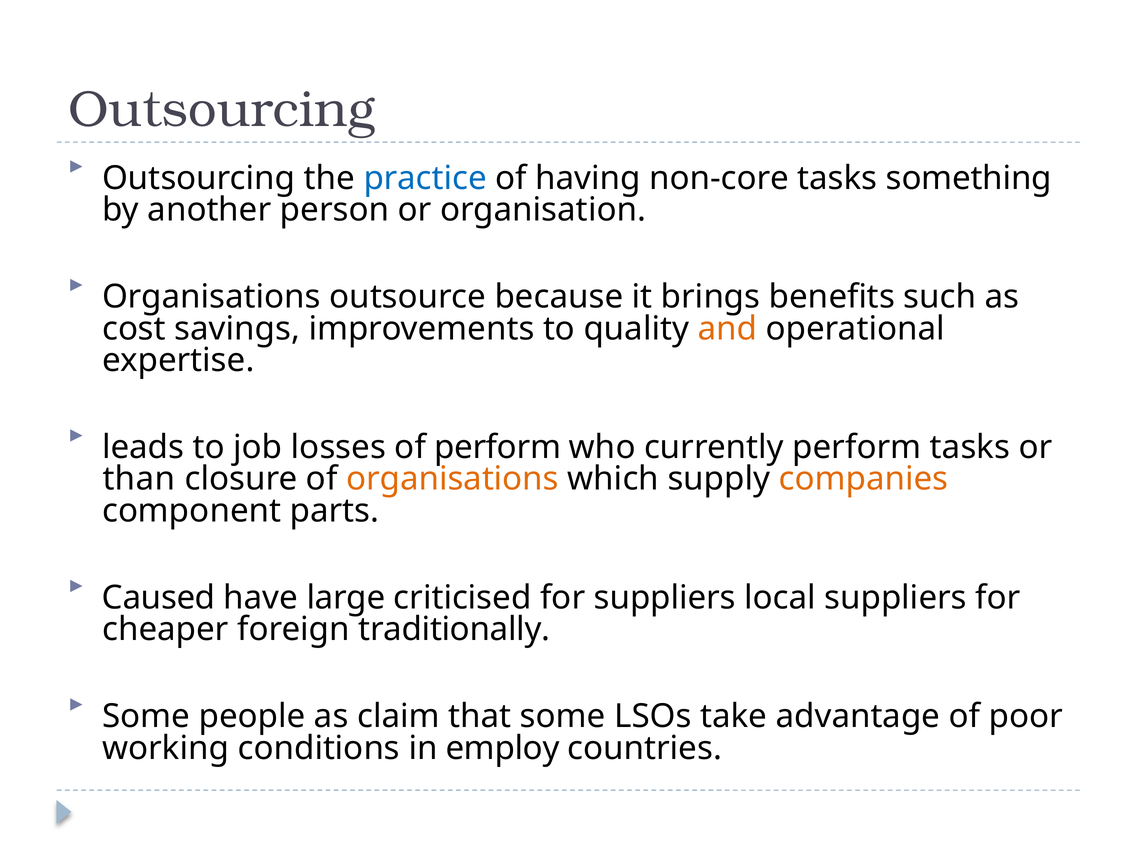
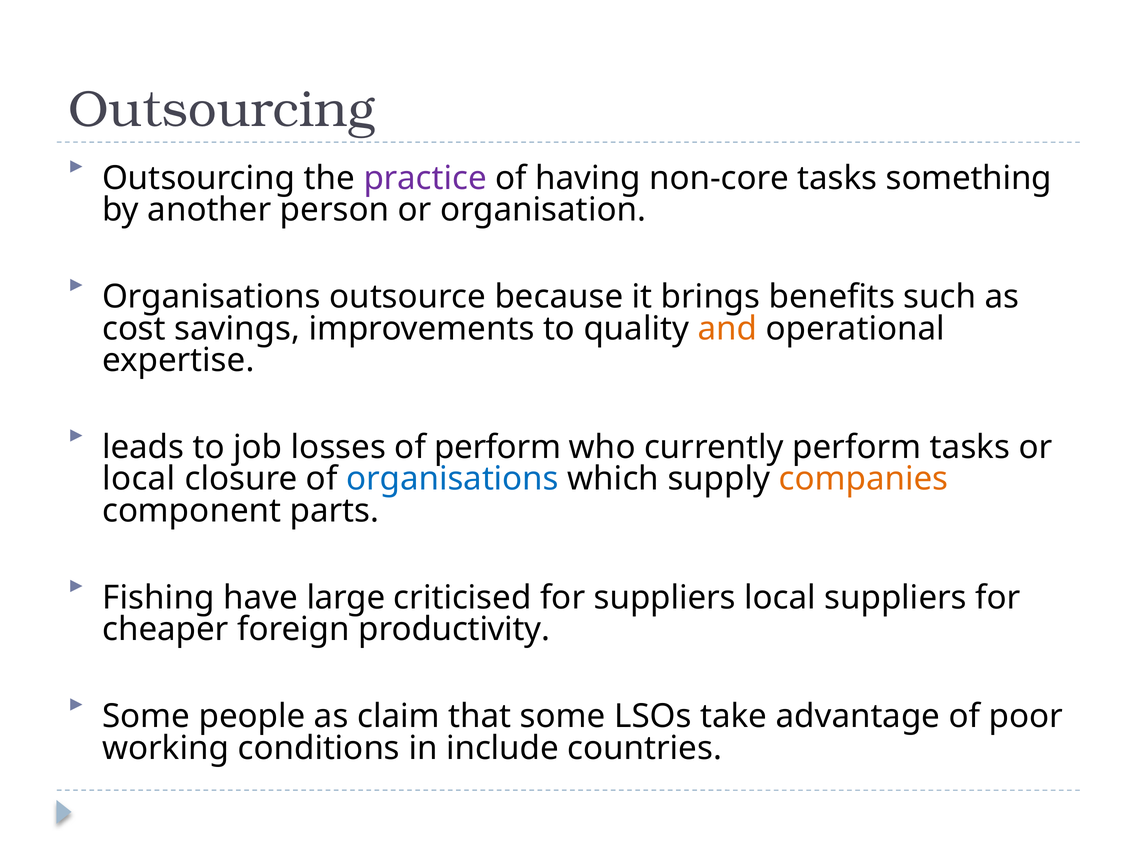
practice colour: blue -> purple (425, 178)
than: than -> local (139, 479)
organisations colour: orange -> blue (452, 479)
Caused: Caused -> Fishing (158, 597)
traditionally: traditionally -> productivity (454, 629)
employ: employ -> include (502, 748)
